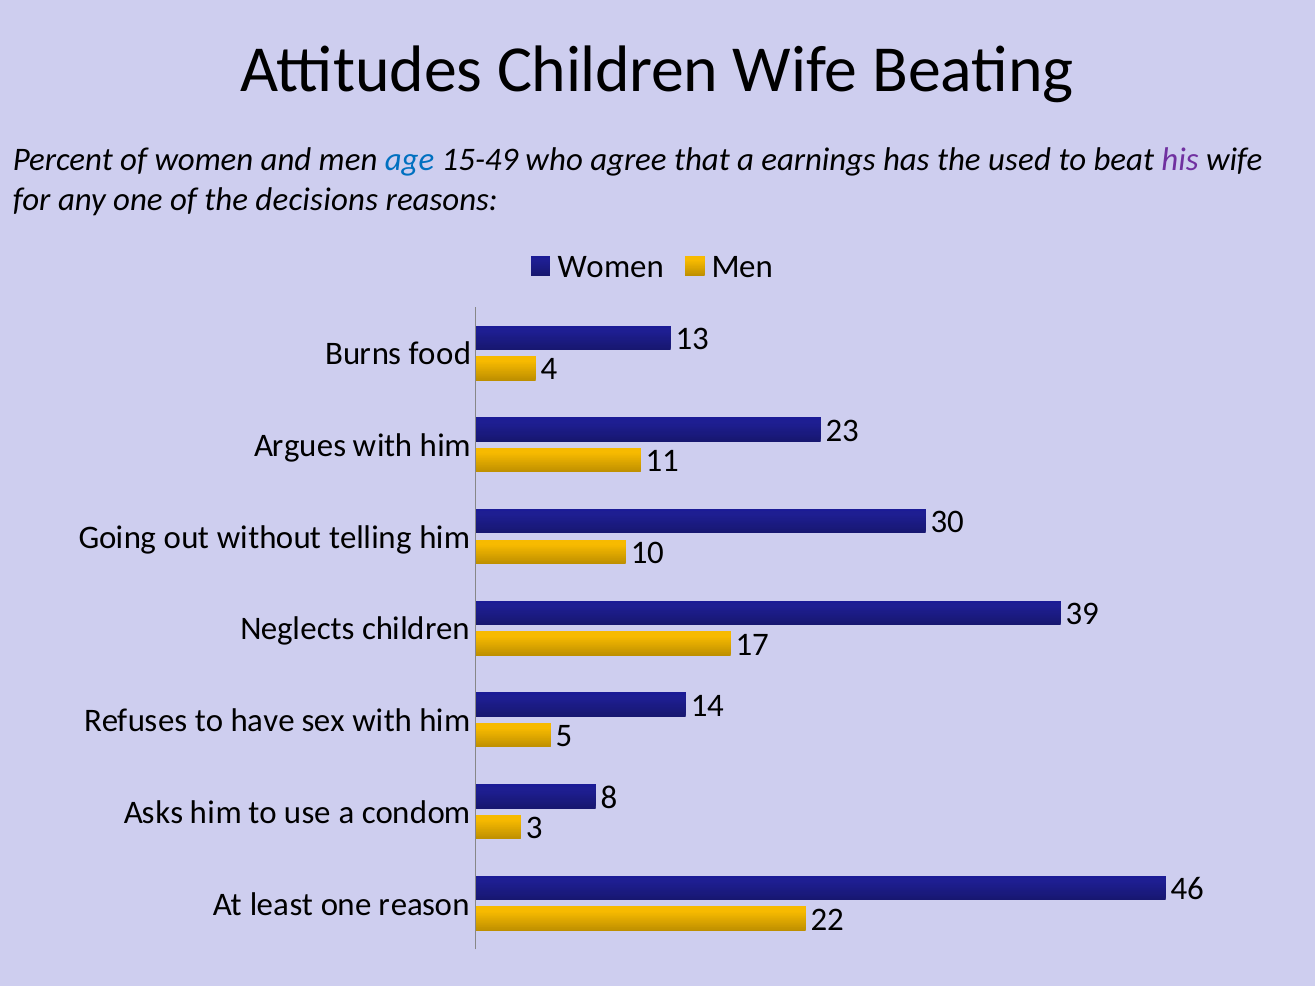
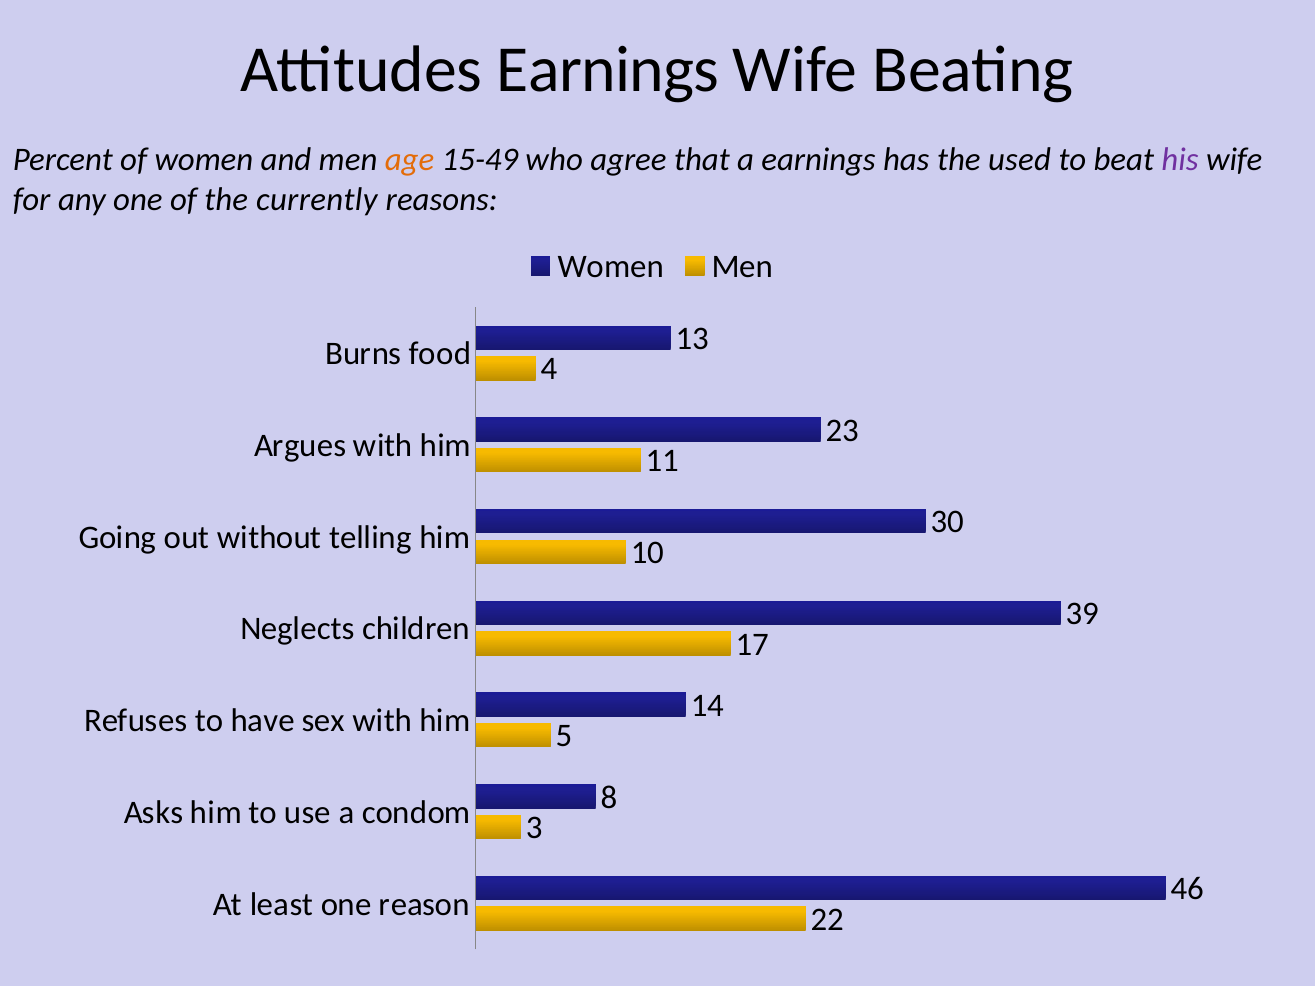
Attitudes Children: Children -> Earnings (608, 70)
age colour: blue -> orange (410, 160)
decisions: decisions -> currently (317, 199)
